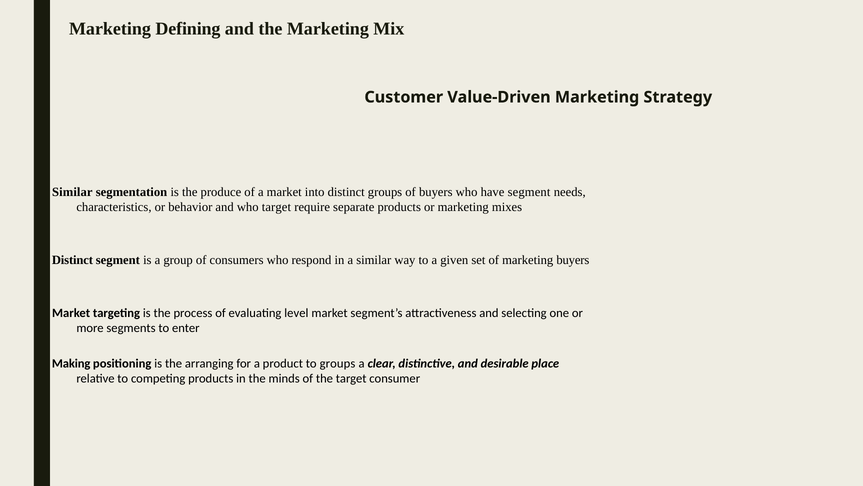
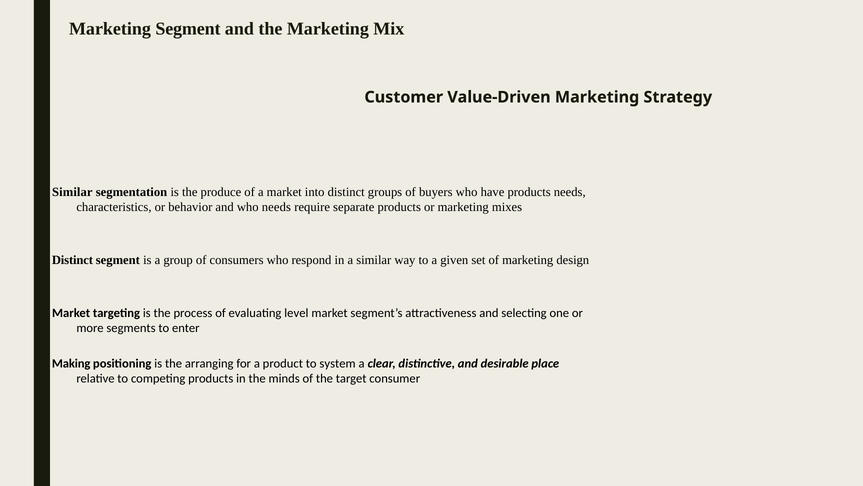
Marketing Defining: Defining -> Segment (188, 29)
have segment: segment -> products (529, 192)
who target: target -> needs (276, 207)
marketing buyers: buyers -> design (573, 260)
to groups: groups -> system (338, 363)
